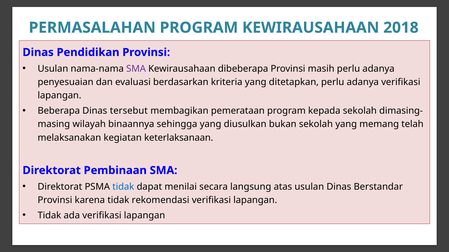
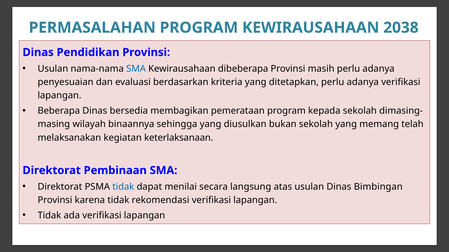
2018: 2018 -> 2038 (401, 28)
SMA colour: purple -> blue (136, 69)
tersebut: tersebut -> bersedia (129, 111)
Berstandar: Berstandar -> Bimbingan (378, 187)
